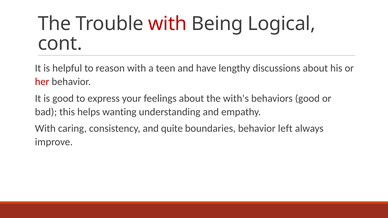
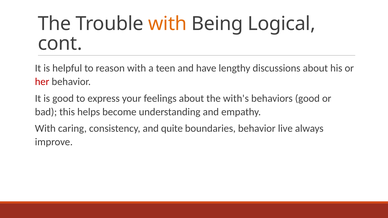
with colour: red -> orange (168, 24)
wanting: wanting -> become (119, 112)
left: left -> live (285, 129)
